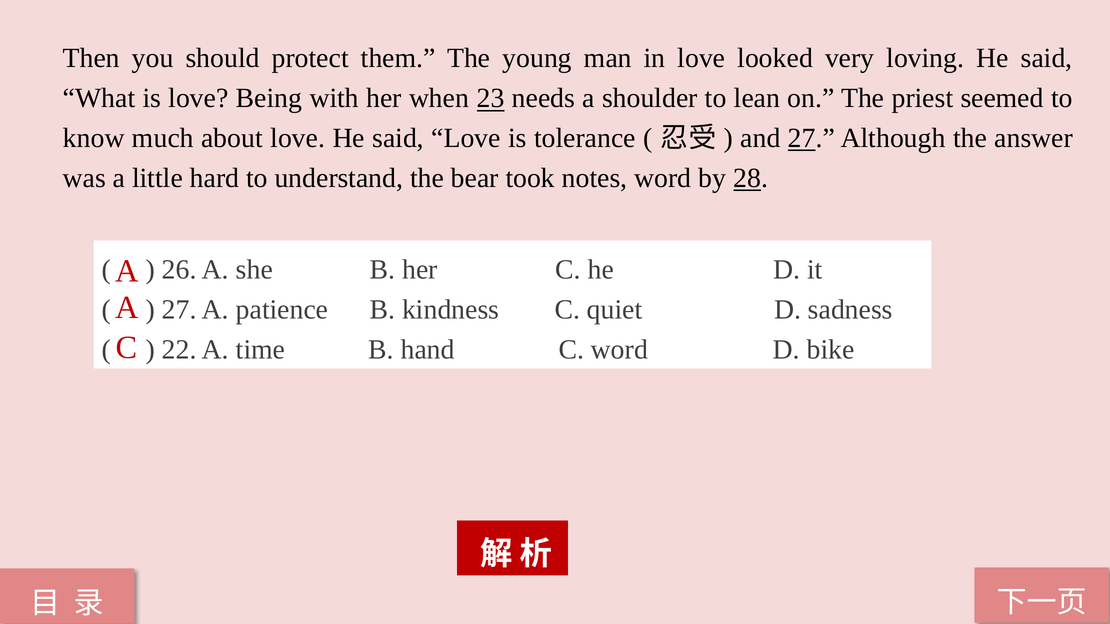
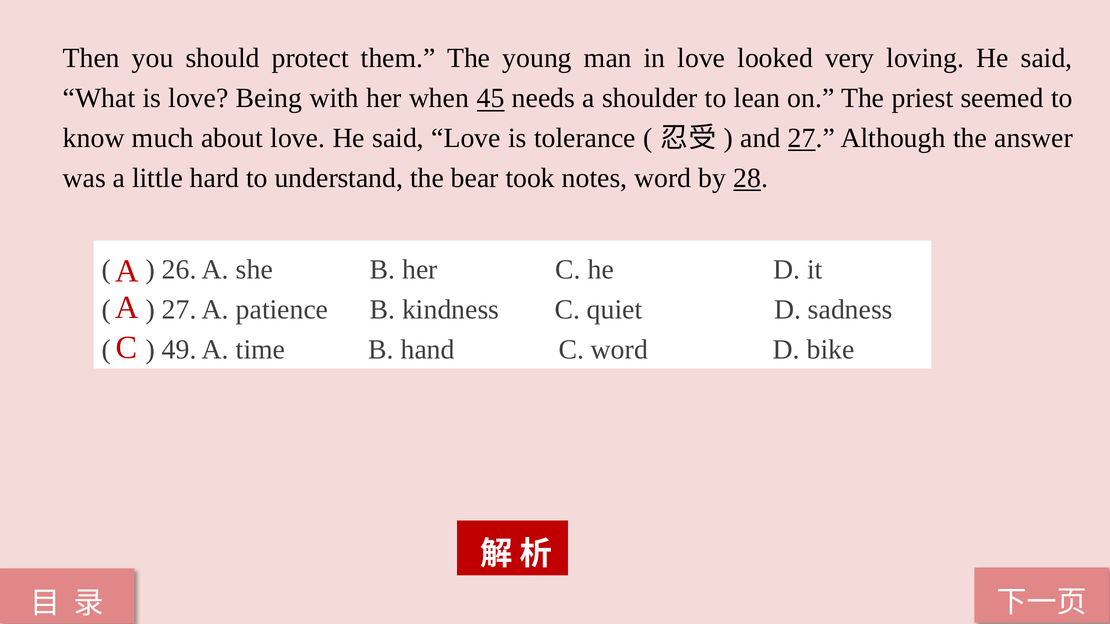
23: 23 -> 45 (491, 98)
22: 22 -> 49 (179, 350)
